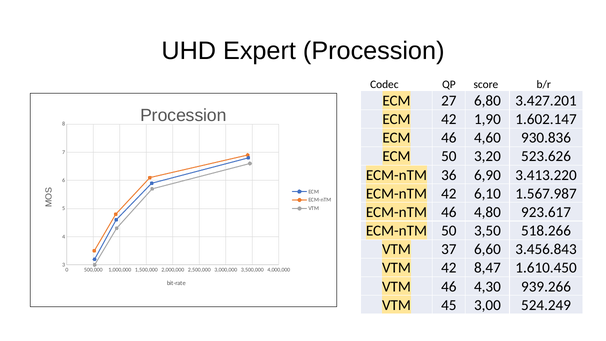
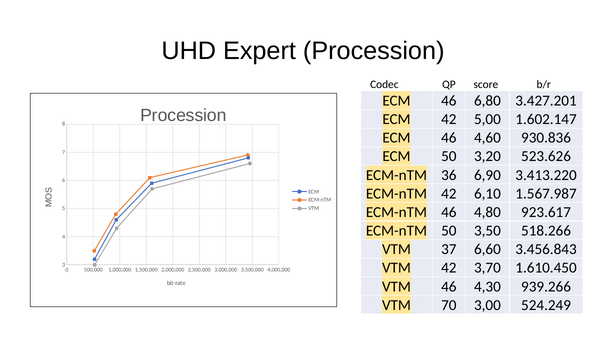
27: 27 -> 46 (449, 101)
1,90: 1,90 -> 5,00 (487, 119)
8,47: 8,47 -> 3,70 (487, 268)
45: 45 -> 70 (449, 305)
